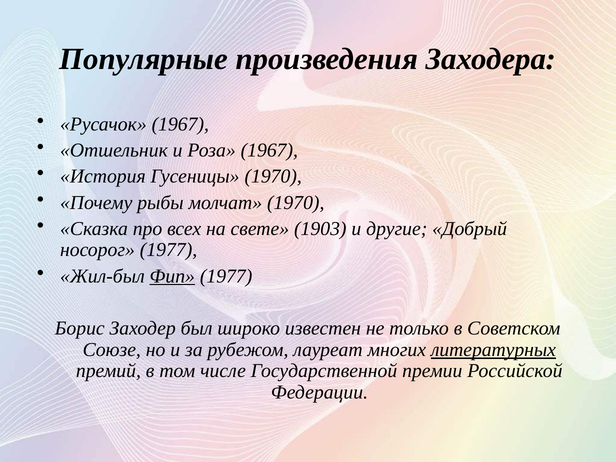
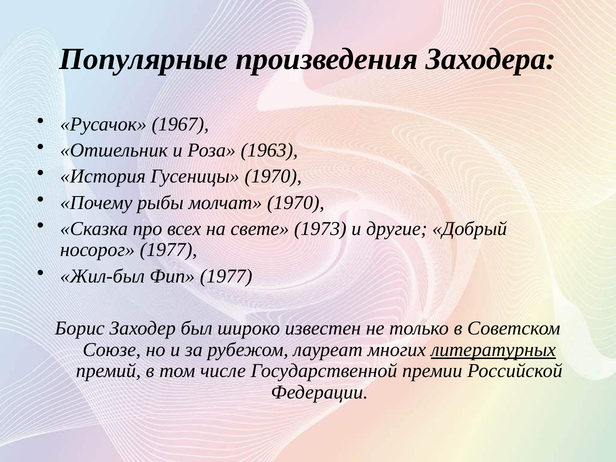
Роза 1967: 1967 -> 1963 (269, 150)
1903: 1903 -> 1973 (320, 229)
Фип underline: present -> none (172, 276)
